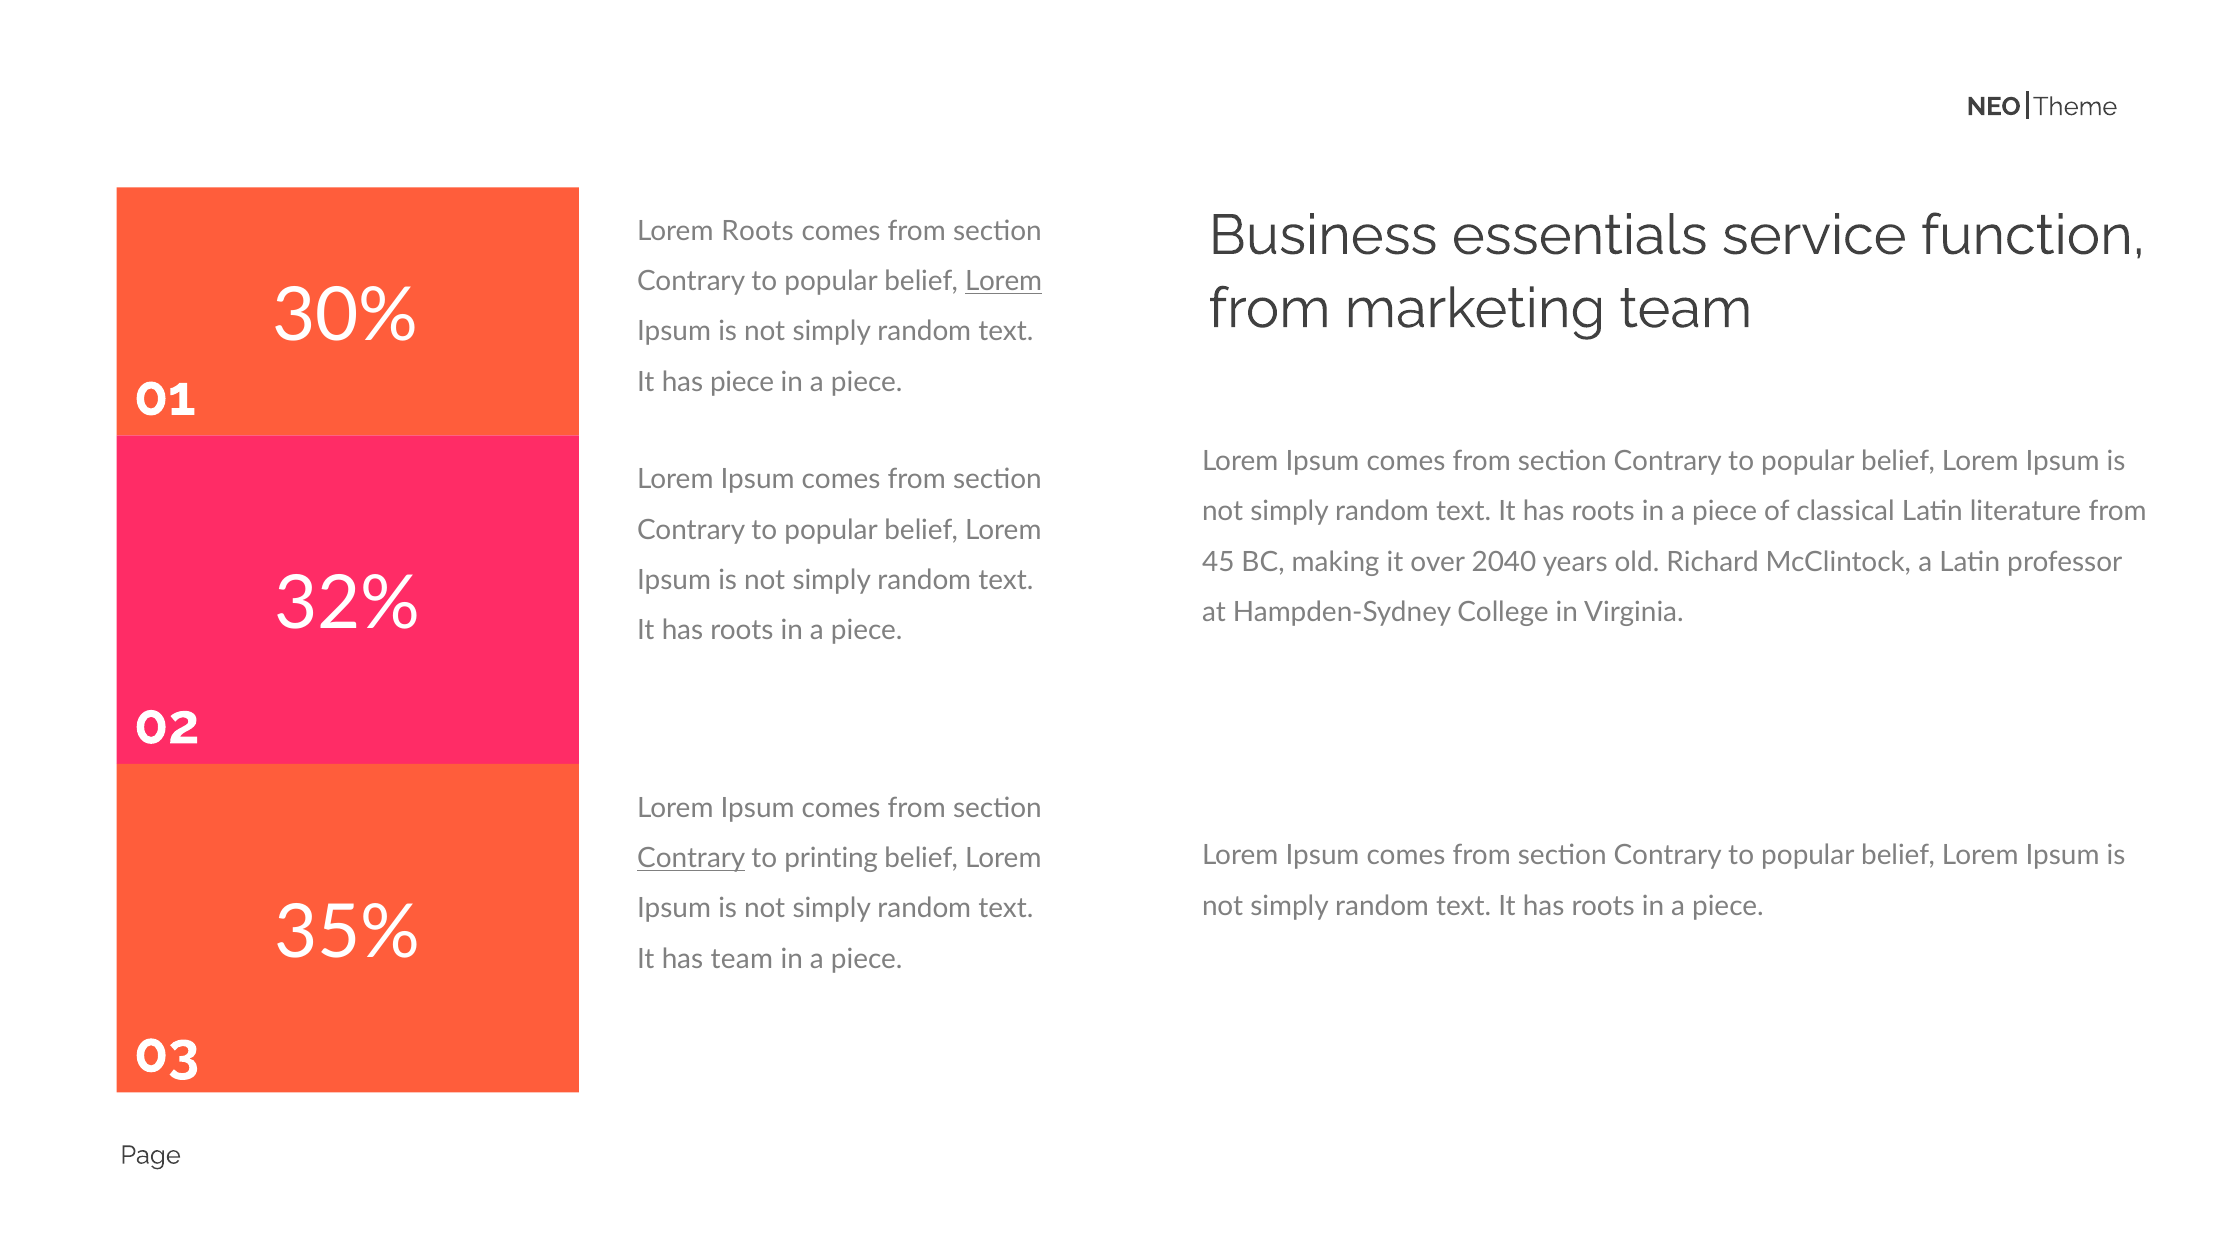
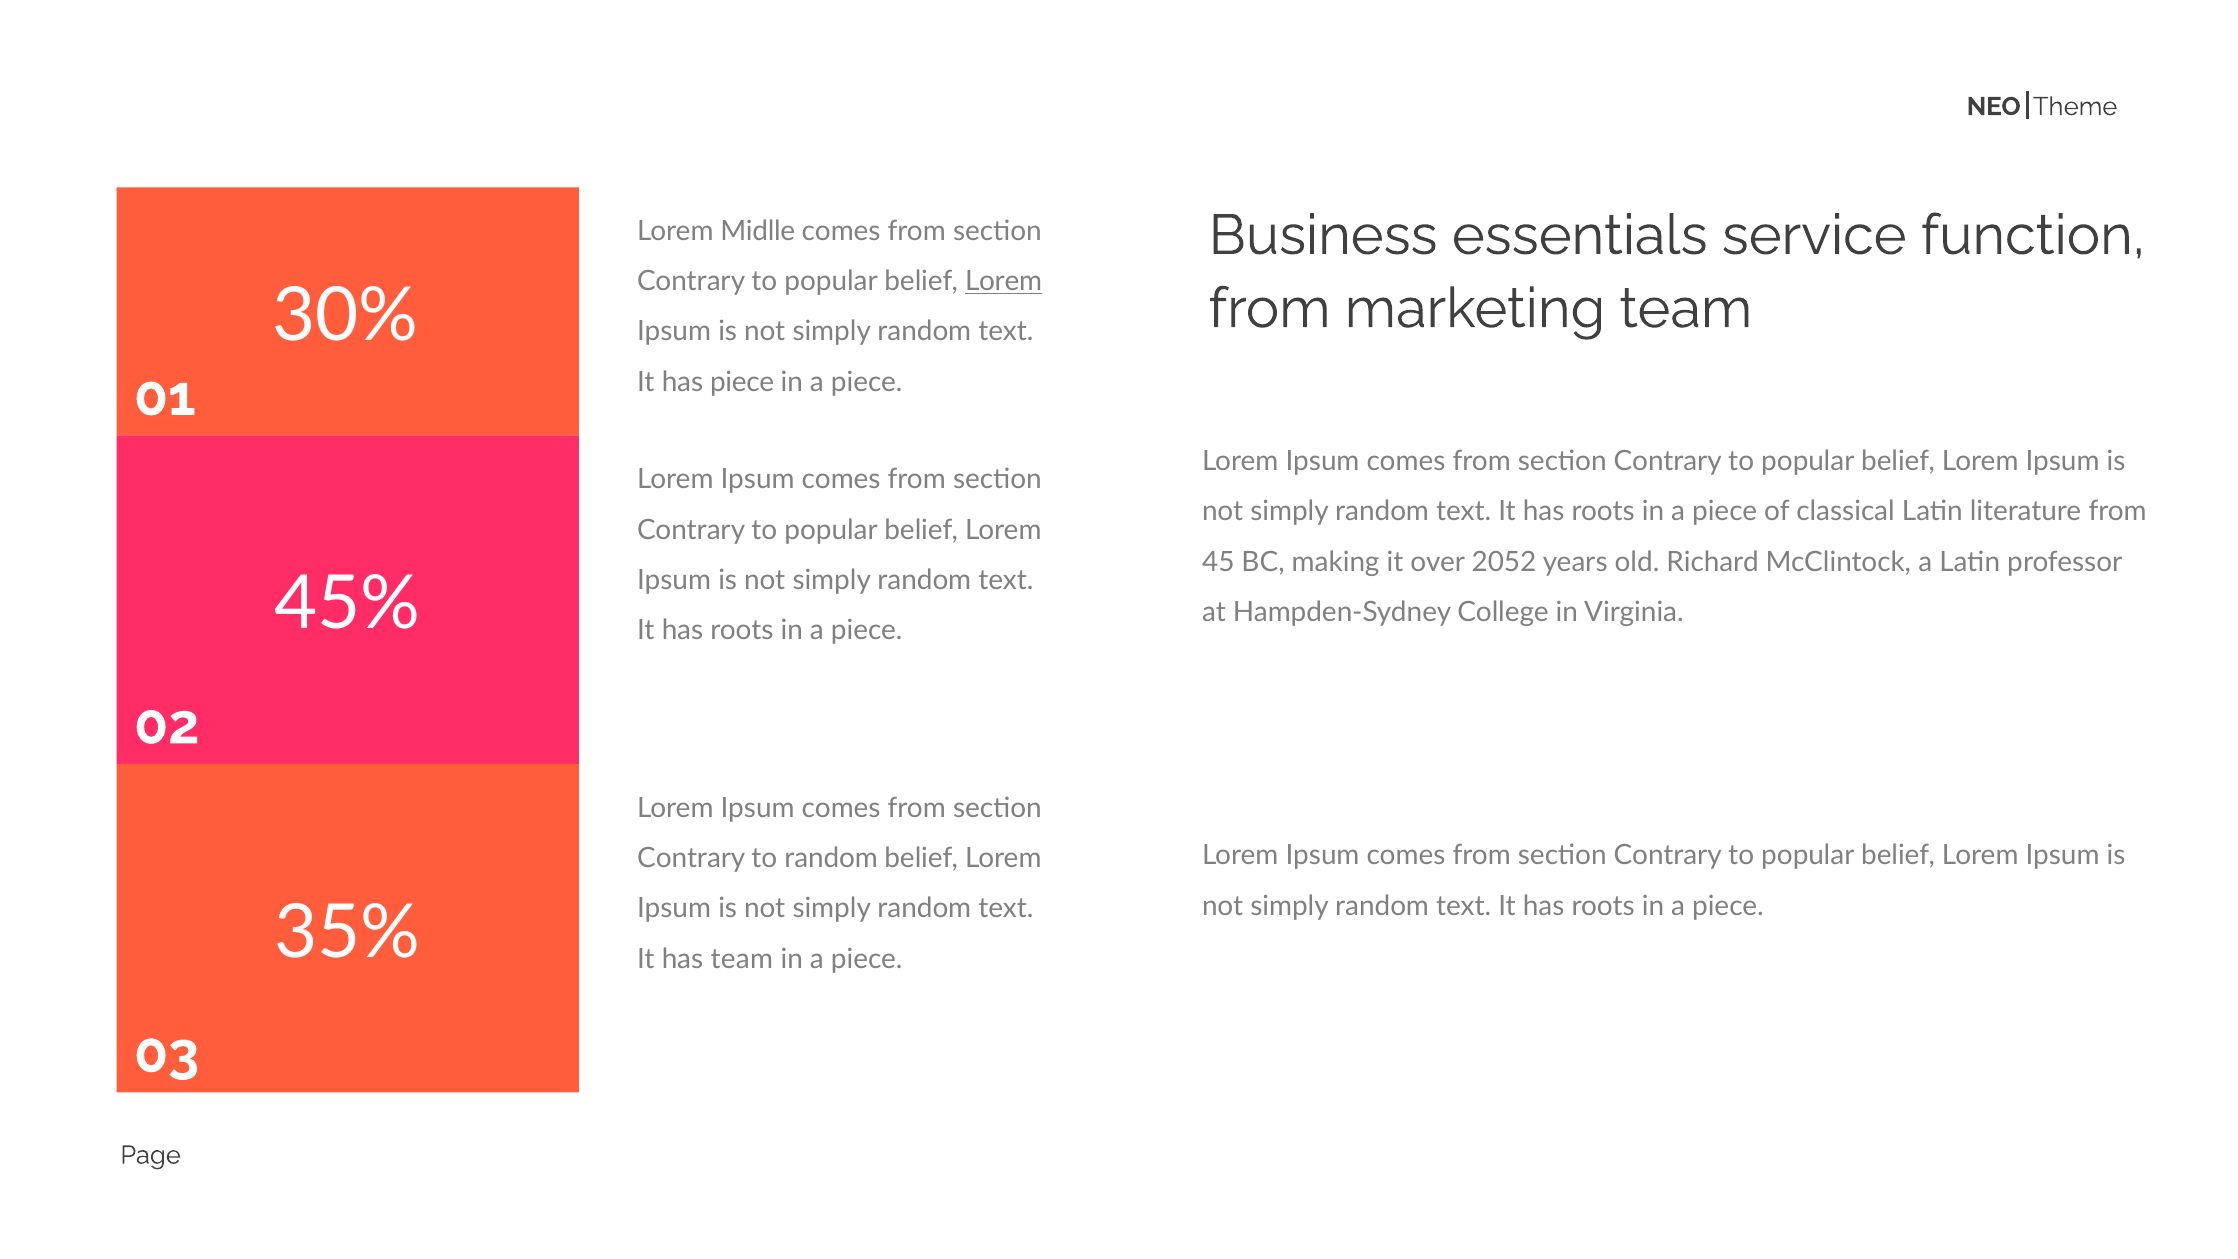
Lorem Roots: Roots -> Midlle (758, 231)
2040: 2040 -> 2052 (1504, 562)
32%: 32% -> 45% (348, 604)
Contrary underline: present -> none (691, 858)
to printing: printing -> random (831, 858)
